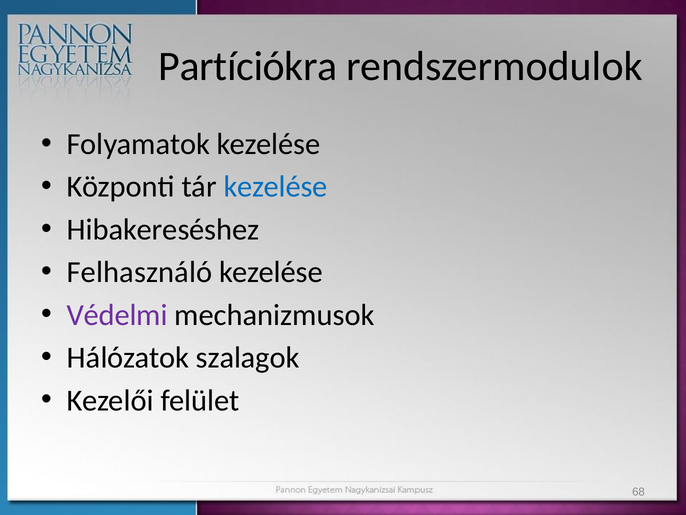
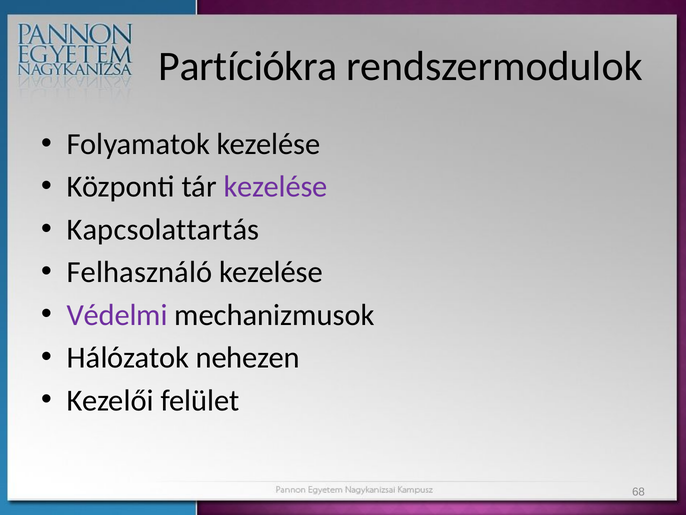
kezelése colour: blue -> purple (276, 187)
Hibakereséshez: Hibakereséshez -> Kapcsolattartás (163, 229)
szalagok: szalagok -> nehezen (248, 357)
